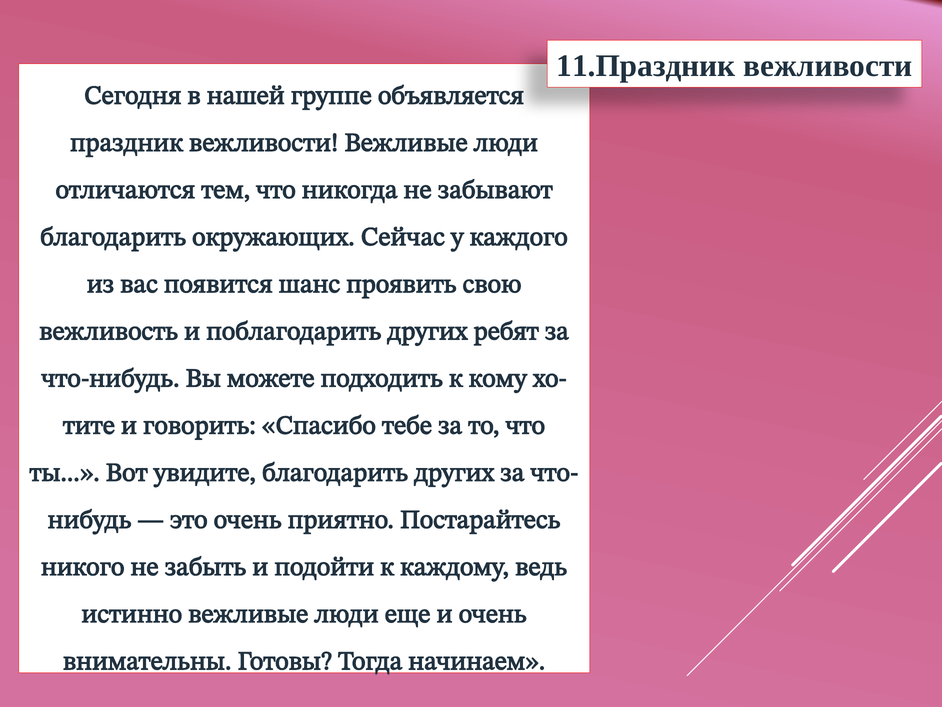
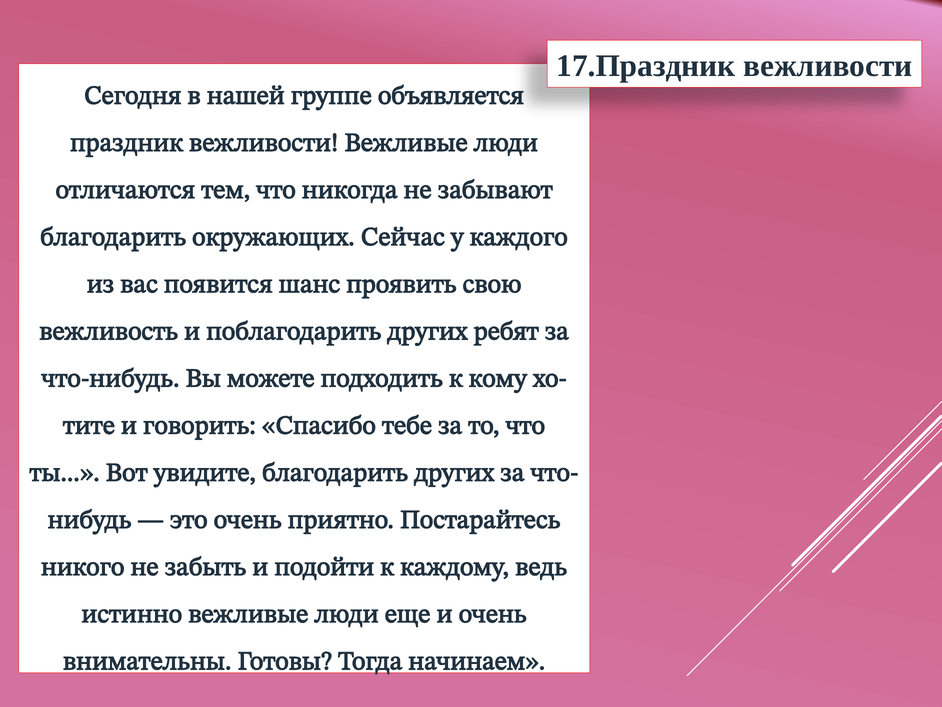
11.Праздник: 11.Праздник -> 17.Праздник (646, 66)
